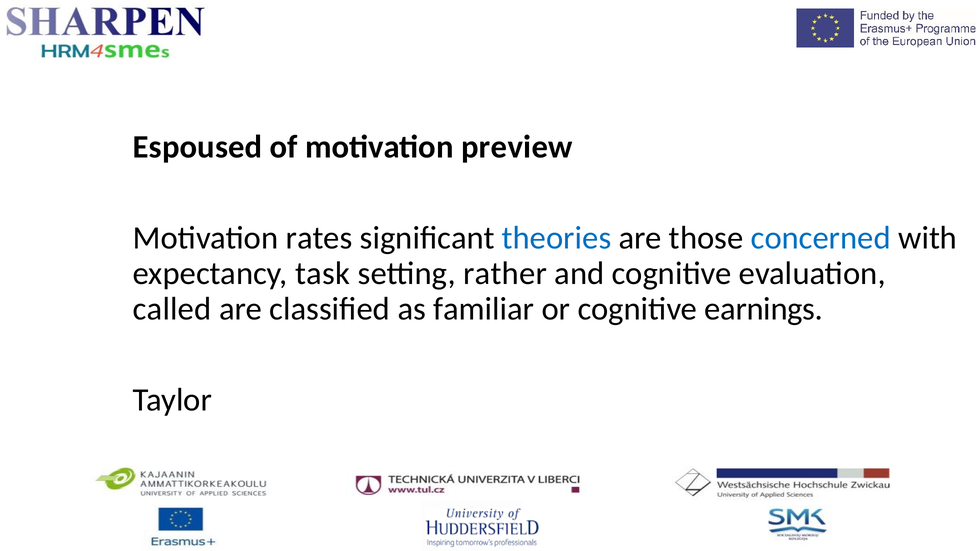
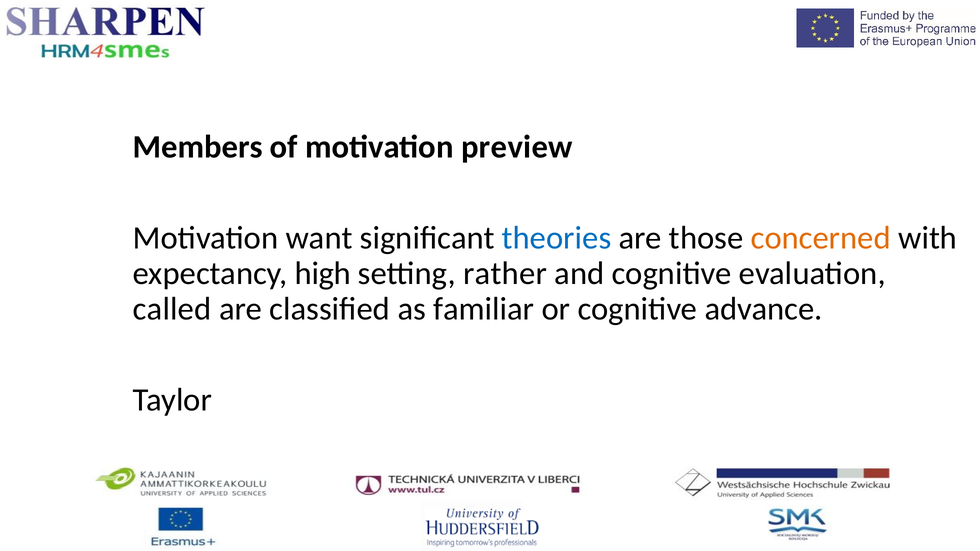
Espoused: Espoused -> Members (198, 147)
rates: rates -> want (319, 238)
concerned colour: blue -> orange (821, 238)
task: task -> high (323, 274)
earnings: earnings -> advance (764, 309)
